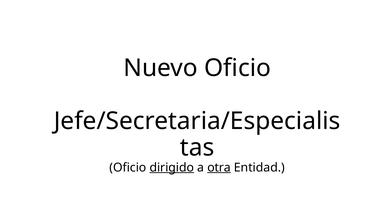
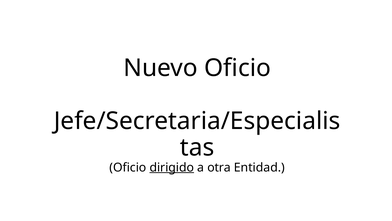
otra underline: present -> none (219, 167)
